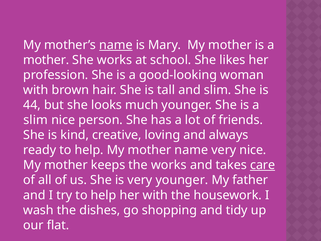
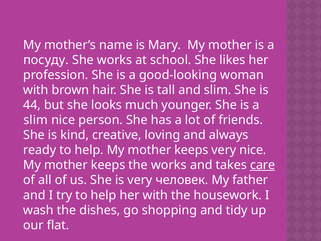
name underline: present -> none (116, 45)
mother: mother -> посуду (46, 60)
help My mother name: name -> keeps (191, 150)
very younger: younger -> человек (182, 180)
